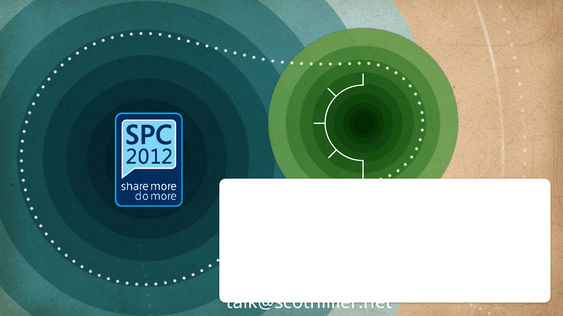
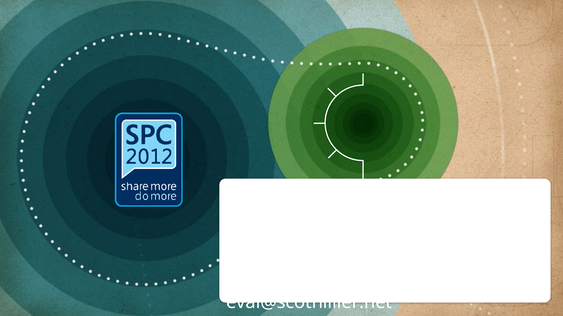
talk@scothillier.net: talk@scothillier.net -> eval@scothillier.net (309, 303)
